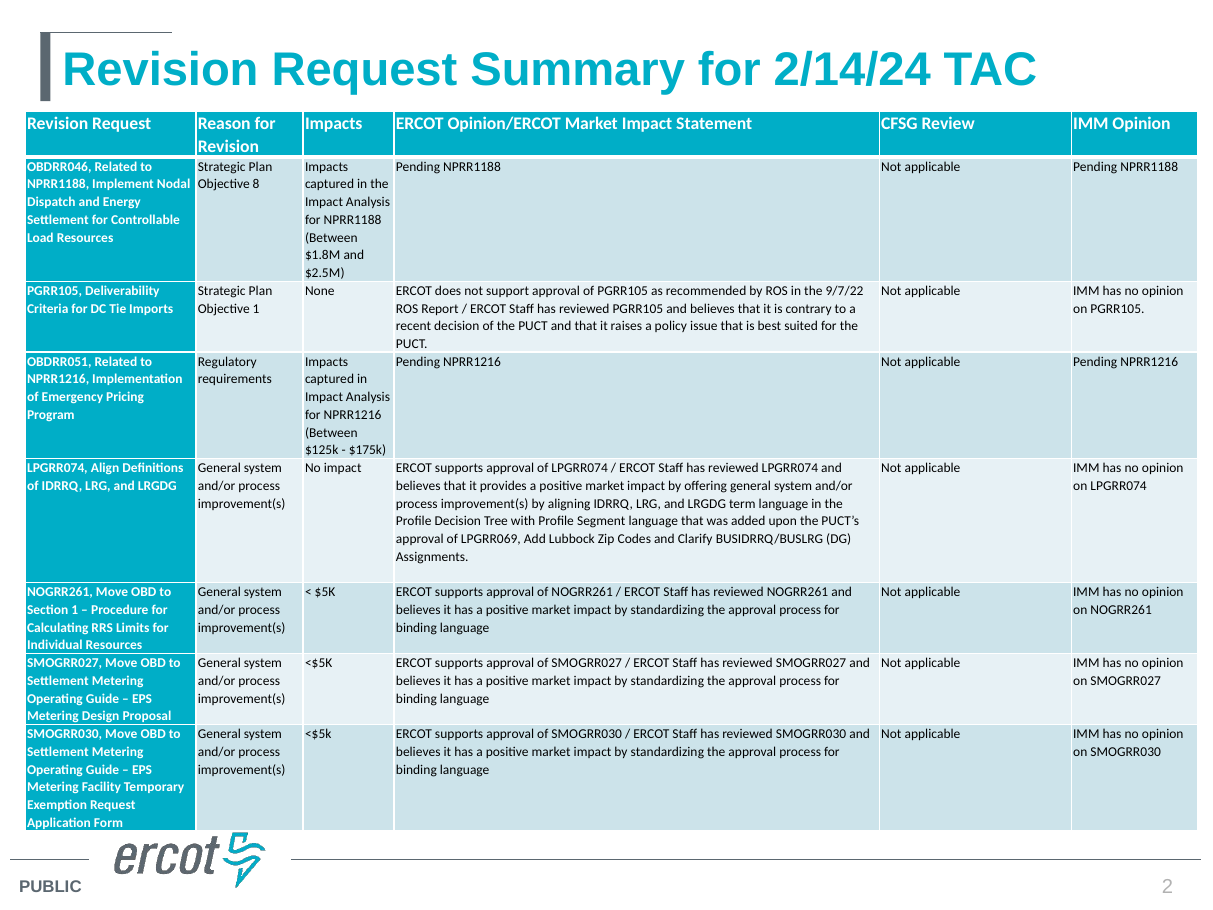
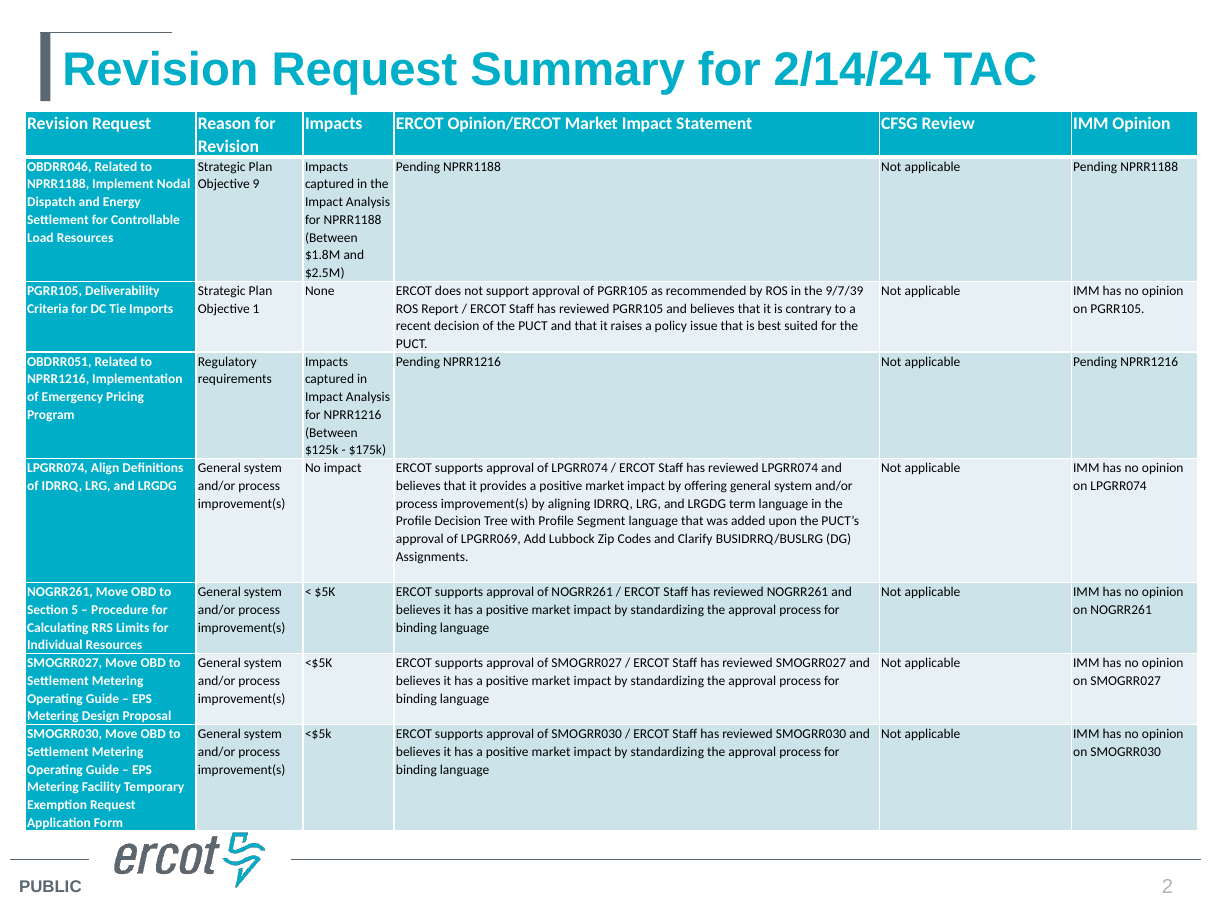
8: 8 -> 9 (256, 184)
9/7/22: 9/7/22 -> 9/7/39 (845, 291)
Section 1: 1 -> 5 (75, 610)
